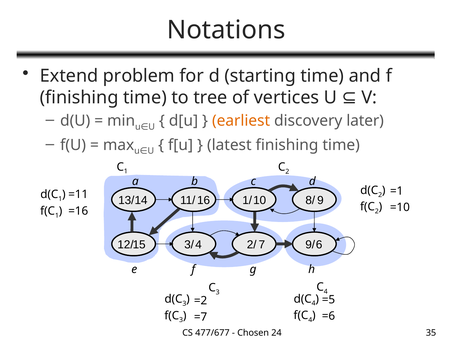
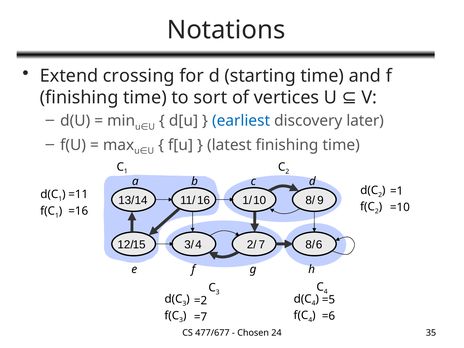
problem: problem -> crossing (139, 76)
tree: tree -> sort (210, 98)
earliest colour: orange -> blue (241, 121)
9/: 9/ -> 8/ (310, 245)
